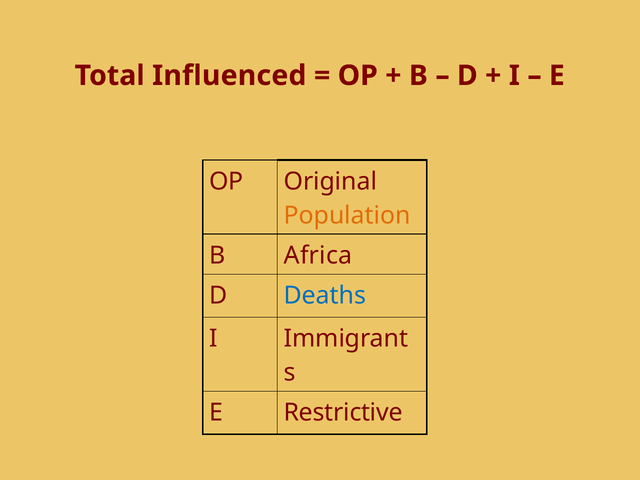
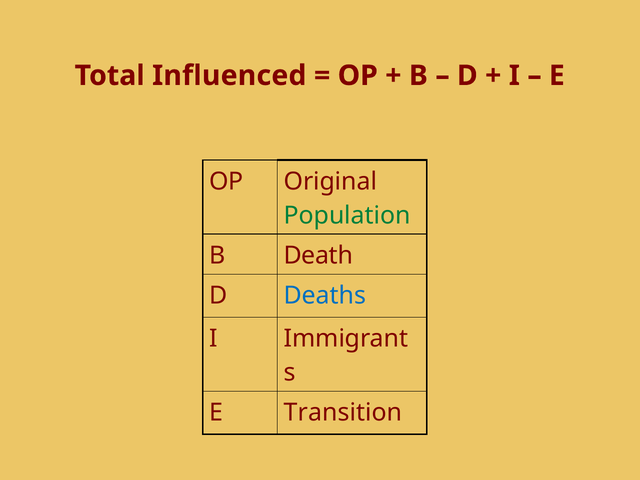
Population colour: orange -> green (347, 215)
Africa: Africa -> Death (318, 256)
Restrictive: Restrictive -> Transition (343, 413)
